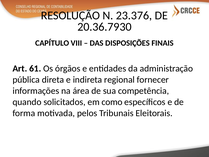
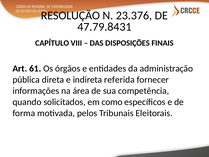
20.36.7930: 20.36.7930 -> 47.79.8431 (104, 27)
regional: regional -> referida (119, 80)
